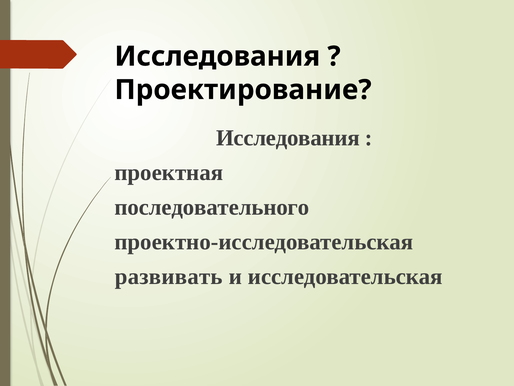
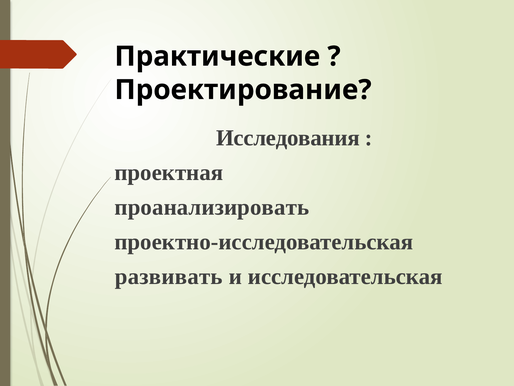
Исследования: Исследования -> Практические (217, 56)
последовательного: последовательного -> проанализировать (212, 207)
